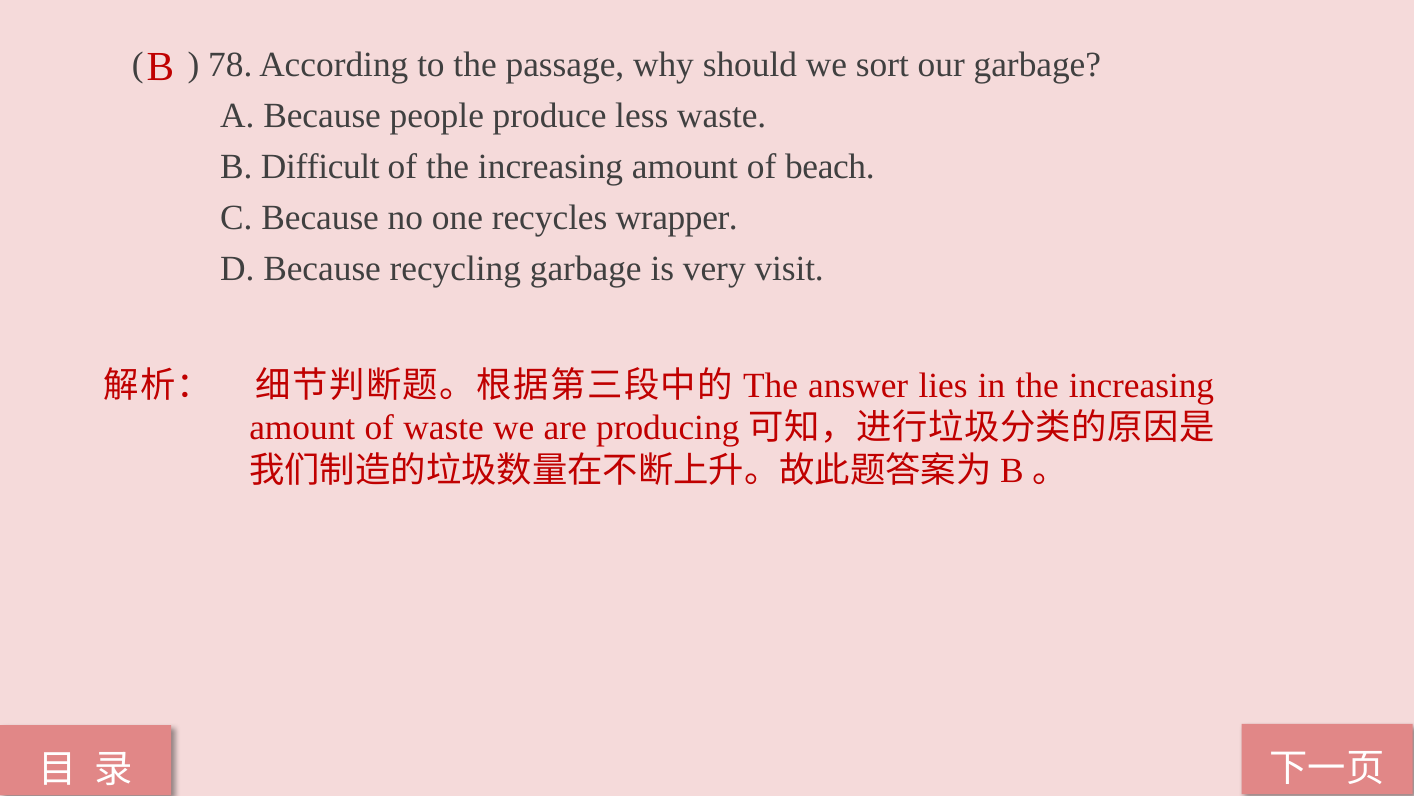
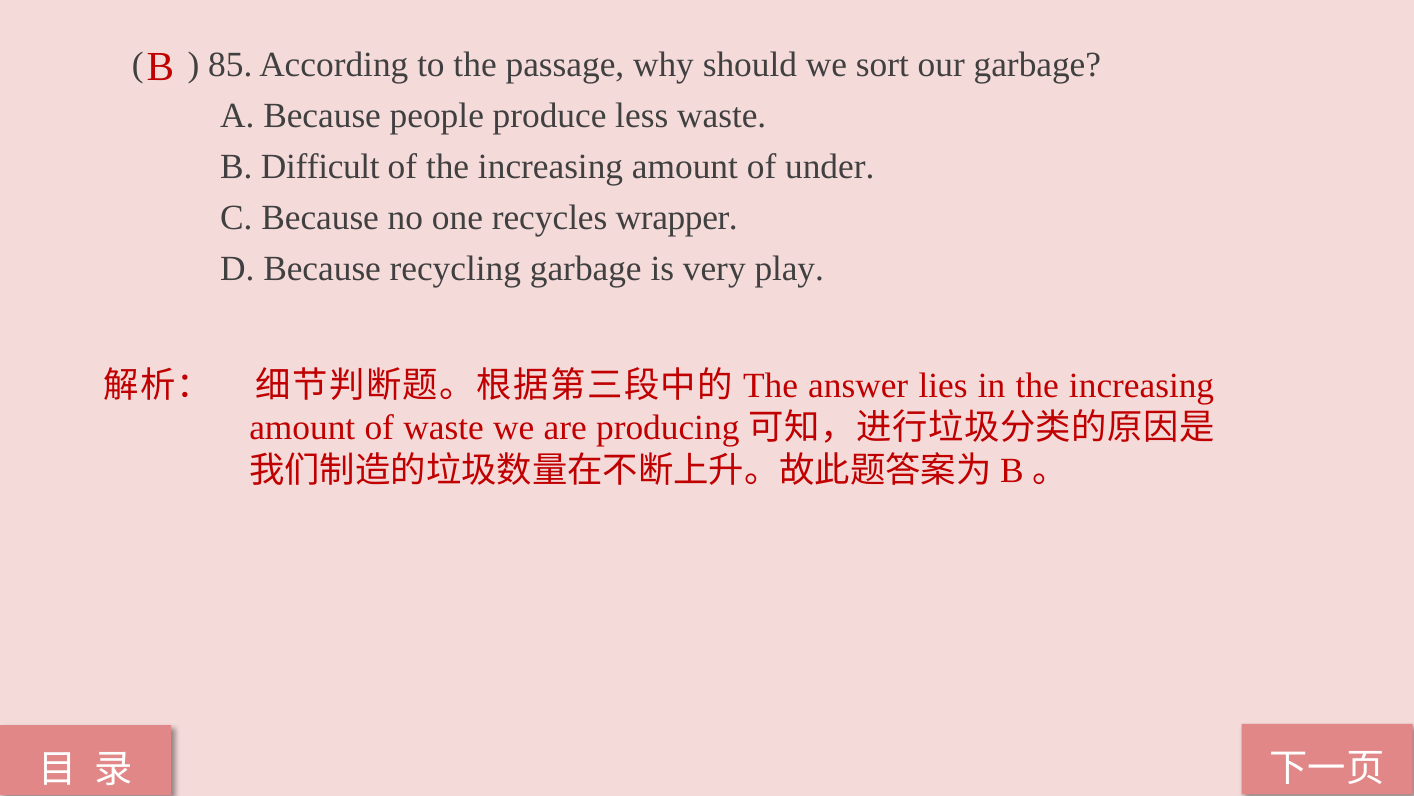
78: 78 -> 85 (230, 65)
beach: beach -> under (830, 167)
visit: visit -> play (789, 268)
